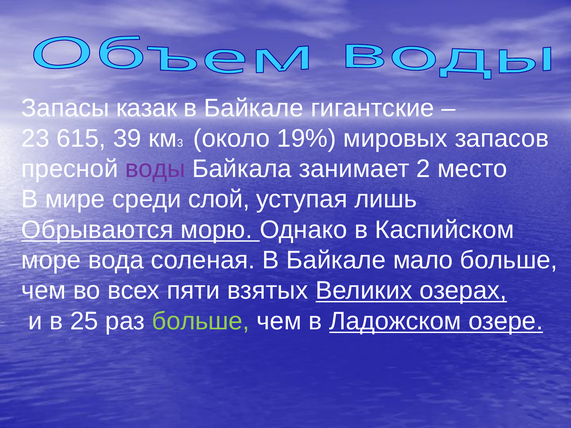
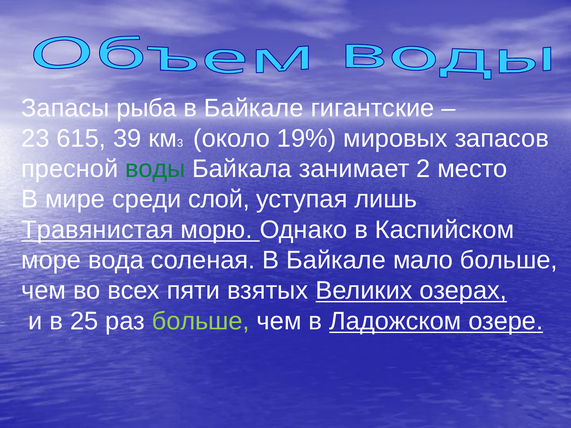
казак: казак -> рыба (147, 108)
воды colour: purple -> green (155, 169)
Обрываются: Обрываются -> Травянистая (97, 230)
